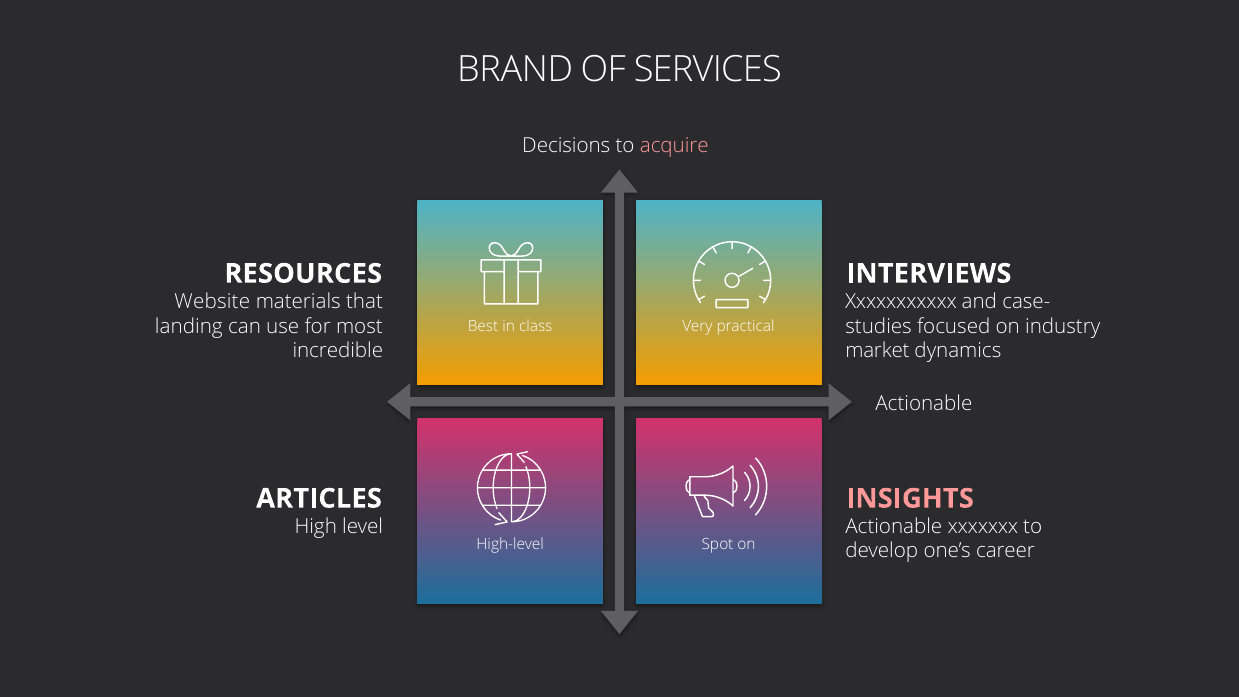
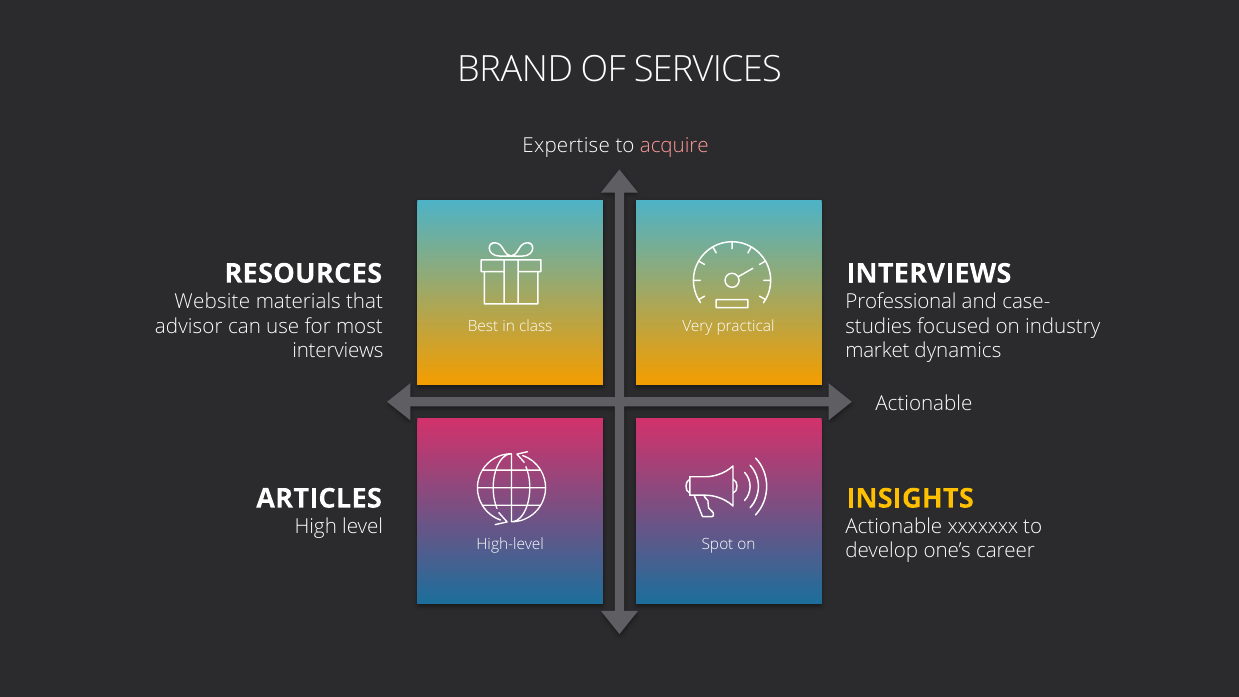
Decisions: Decisions -> Expertise (566, 146)
Xxxxxxxxxxx: Xxxxxxxxxxx -> Professional (901, 302)
landing: landing -> advisor (189, 326)
incredible: incredible -> interviews (338, 351)
INSIGHTS colour: pink -> yellow (910, 499)
